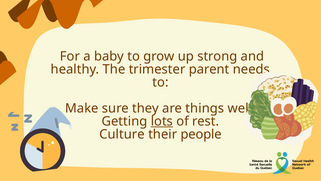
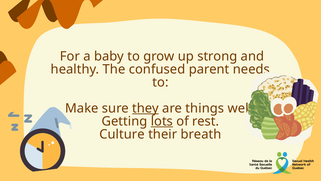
trimester: trimester -> confused (157, 69)
they underline: none -> present (145, 108)
people: people -> breath (201, 134)
